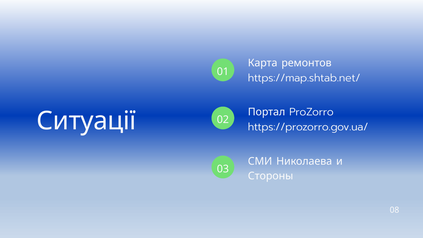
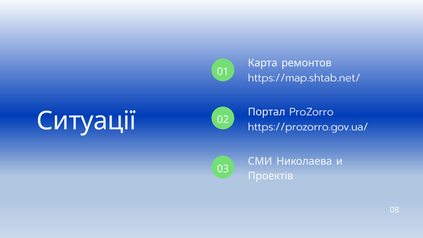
Стороны: Стороны -> Проектів (271, 176)
